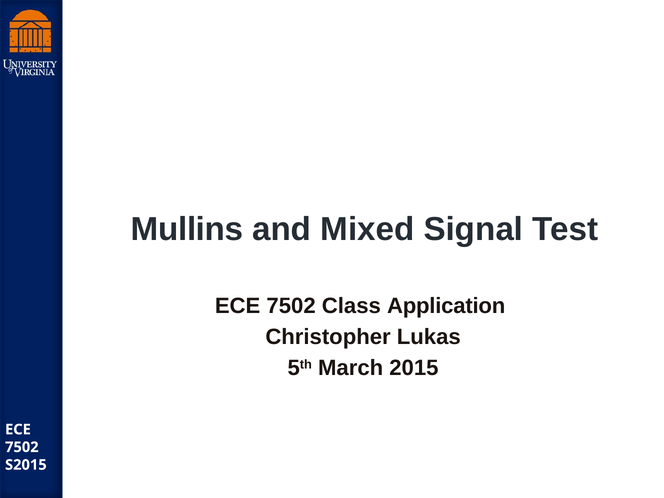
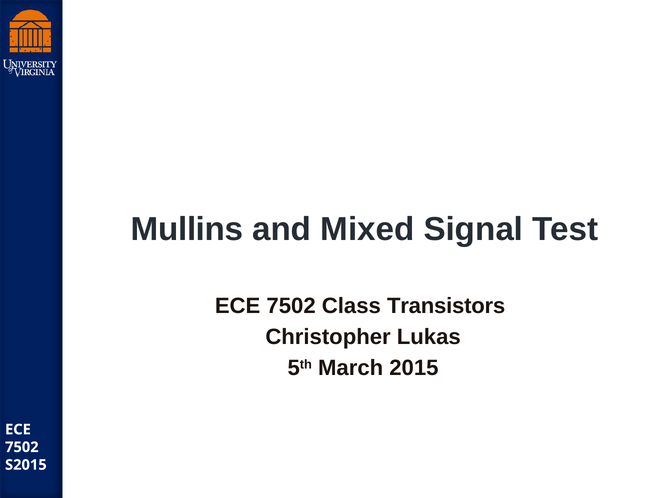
Application: Application -> Transistors (446, 306)
